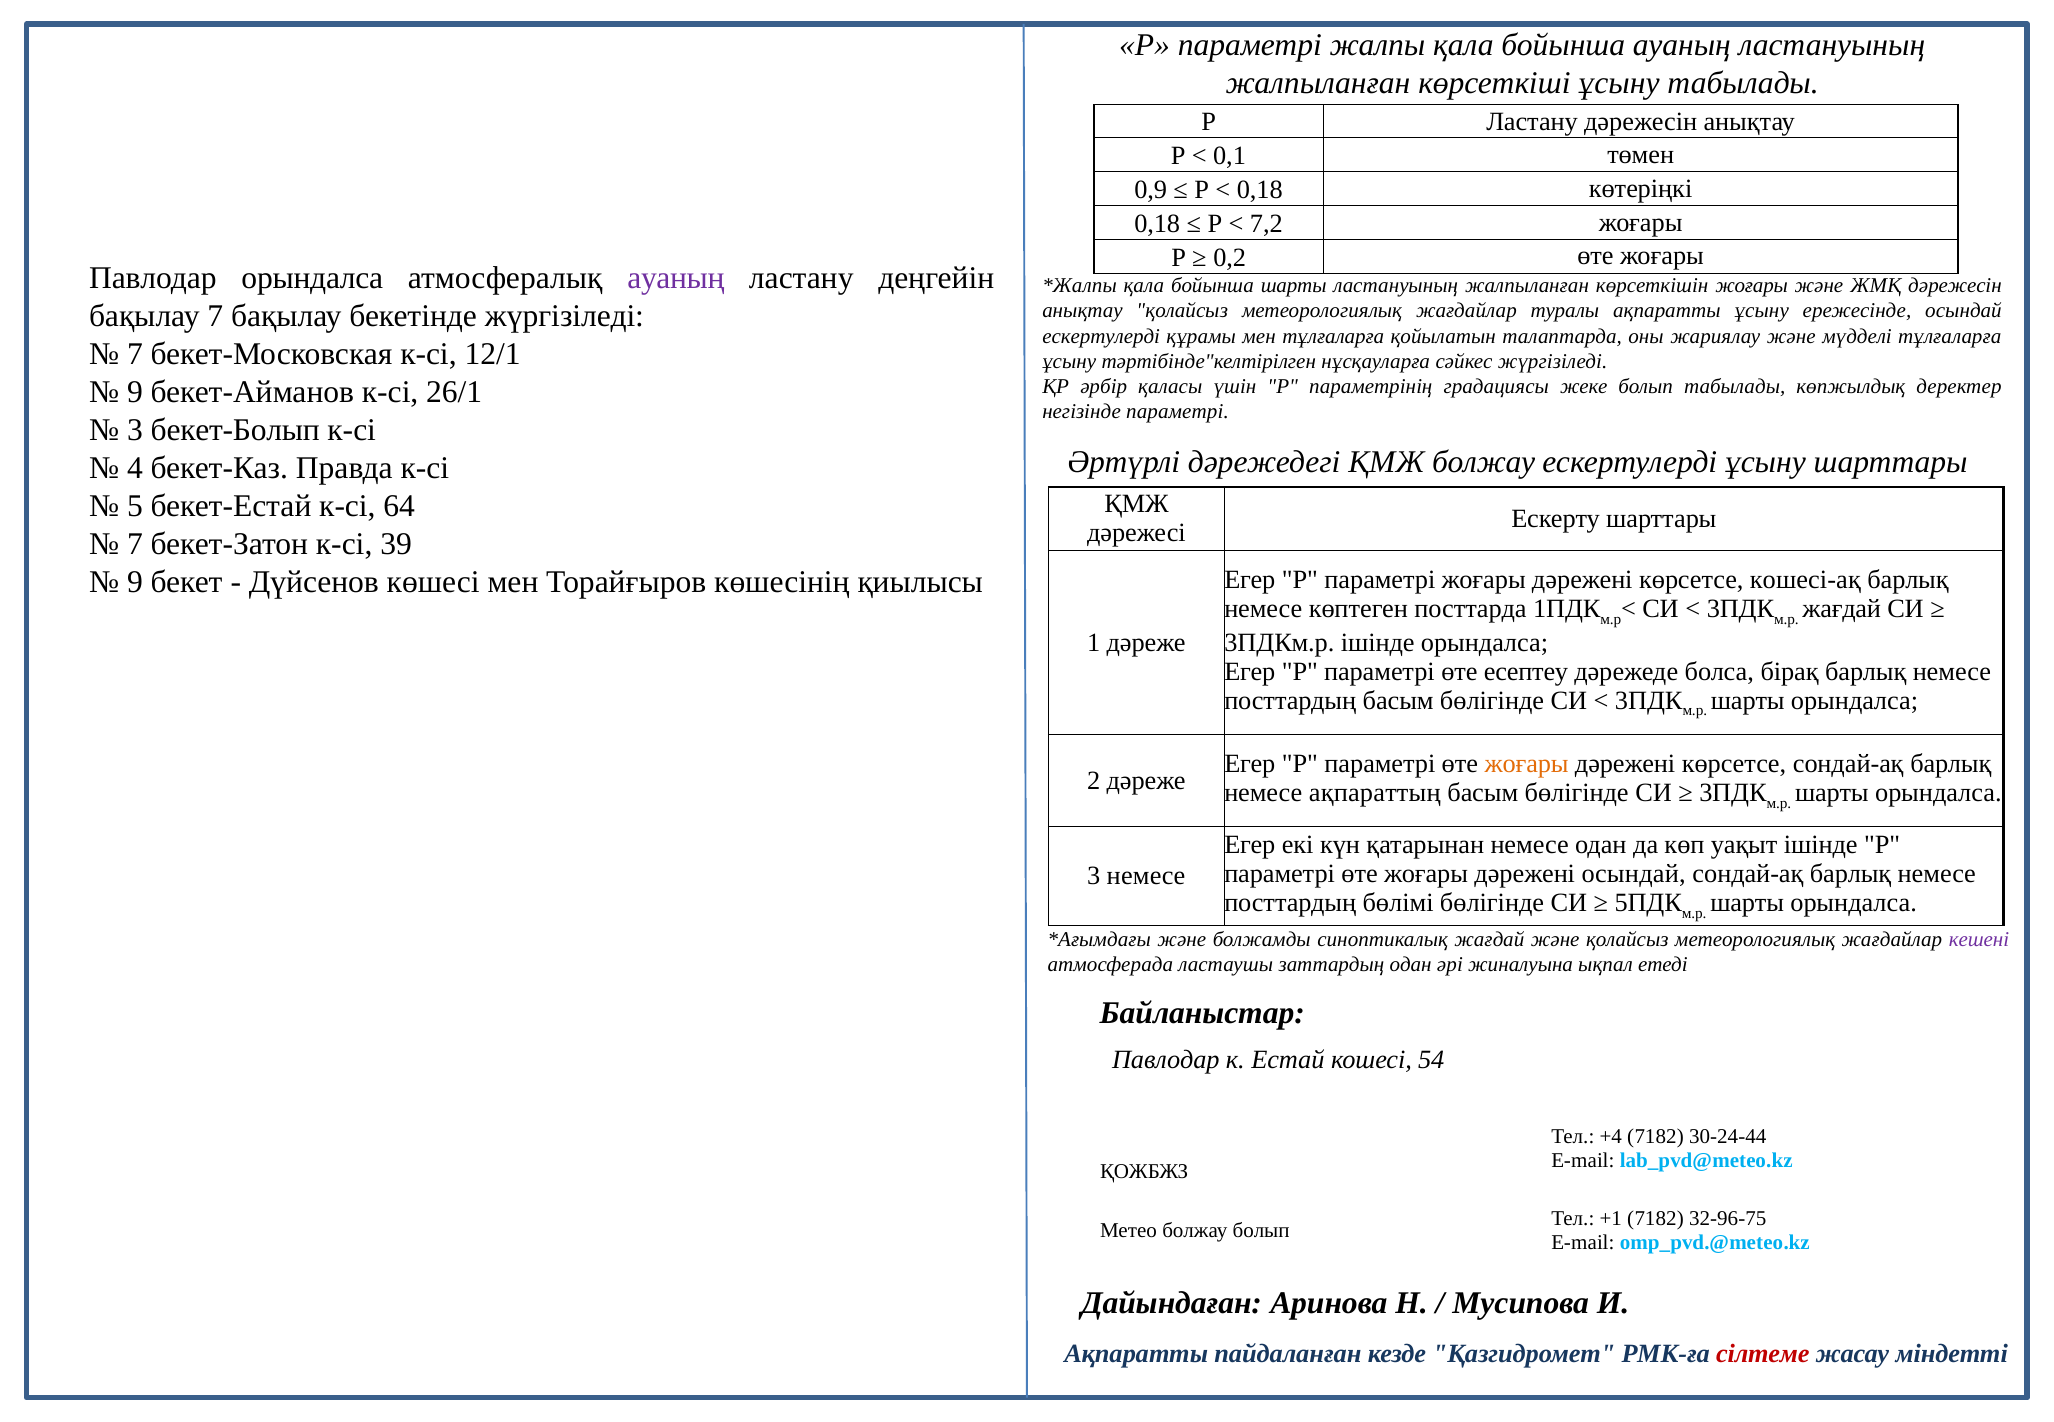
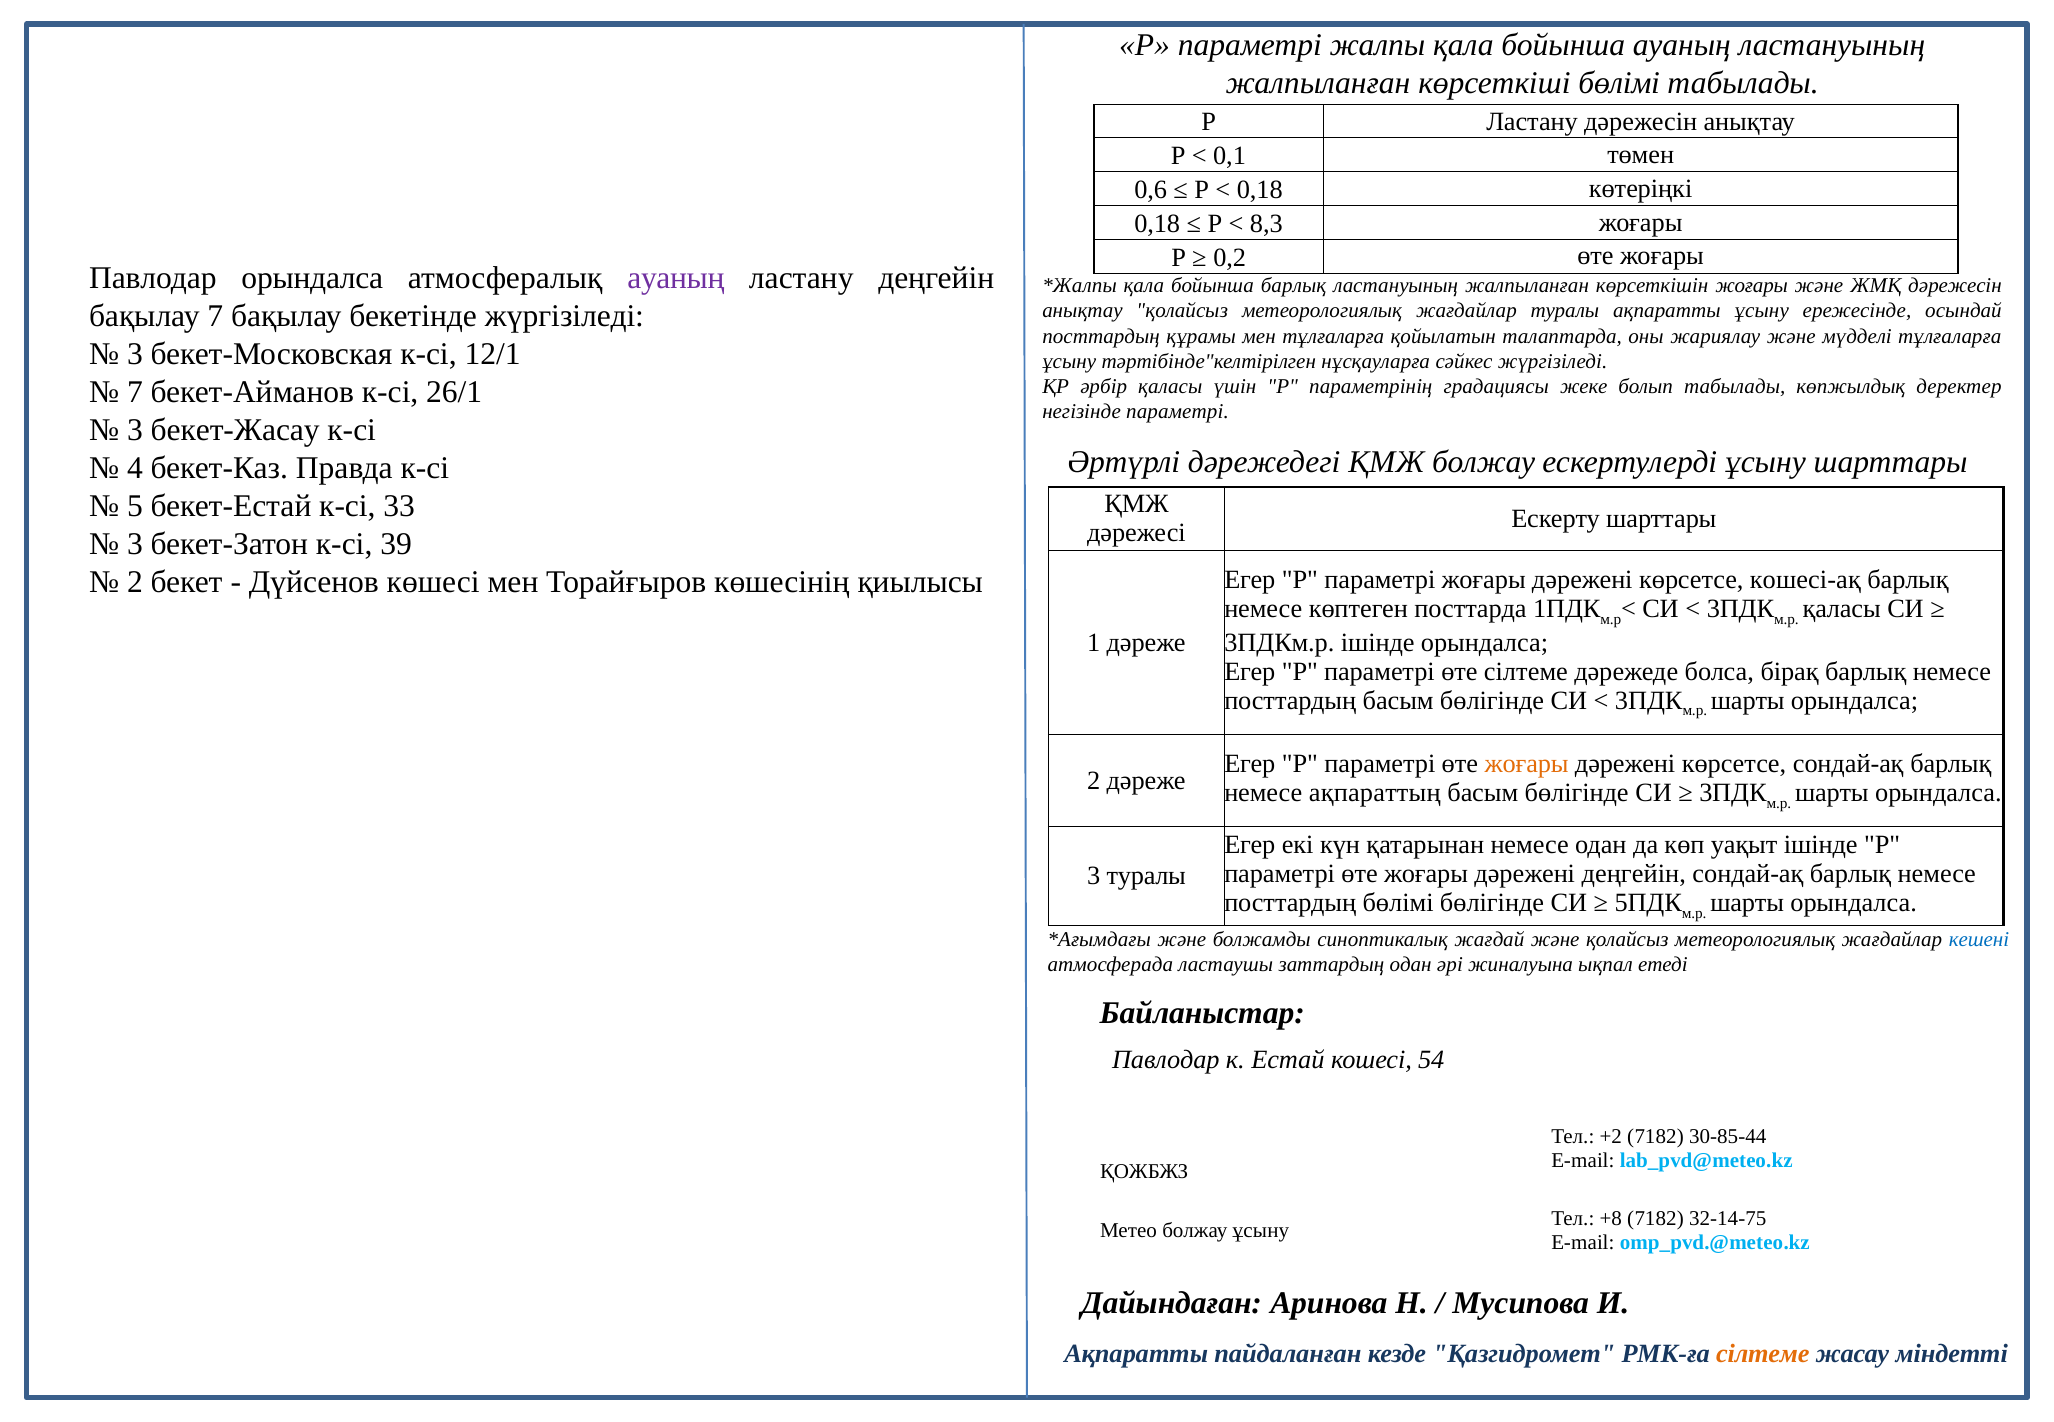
көрсеткіші ұсыну: ұсыну -> бөлімі (1619, 83)
0,9: 0,9 -> 0,6 (1151, 190)
7,2: 7,2 -> 8,3 (1266, 223)
бойынша шарты: шарты -> барлық (1294, 286)
ескертулерді: ескертулерді -> посттардың (1101, 336)
7: 7 -> 3 (135, 354)
9: 9 -> 7 (135, 392)
бекет-Болып: бекет-Болып -> бекет-Жасау (235, 430)
64: 64 -> 33 (399, 506)
7: 7 -> 3 (135, 544)
9: 9 -> 2 (135, 582)
жағдай: жағдай -> қаласы (1842, 609)
өте есептеу: есептеу -> сілтеме (1526, 671)
дәрежені осындай: осындай -> деңгейін (1634, 874)
3 немесе: немесе -> туралы (1146, 876)
кешені colour: purple -> blue (1979, 939)
+4: +4 -> +2 (1611, 1137)
30-24-44: 30-24-44 -> 30-85-44 (1728, 1137)
+1: +1 -> +8 (1611, 1219)
32-96-75: 32-96-75 -> 32-14-75 (1728, 1219)
болжау болып: болып -> ұсыну (1261, 1231)
сілтеме colour: red -> orange (1763, 1354)
